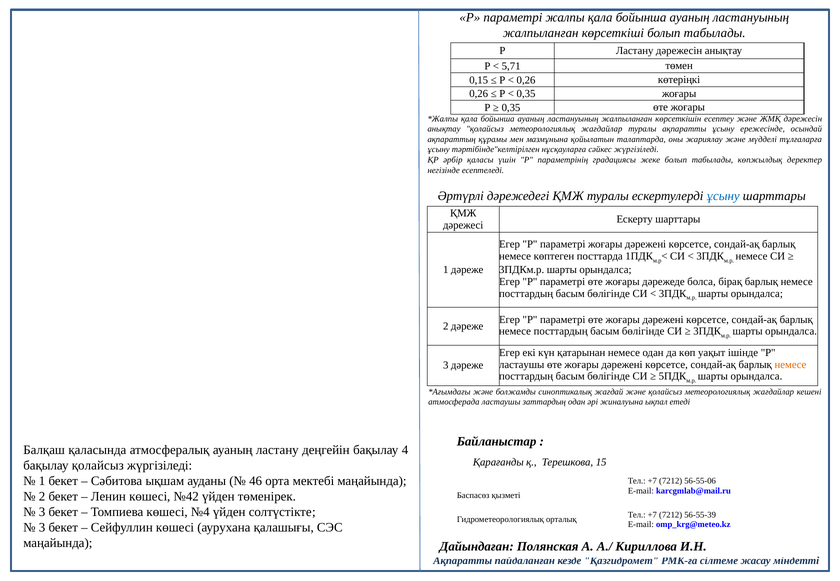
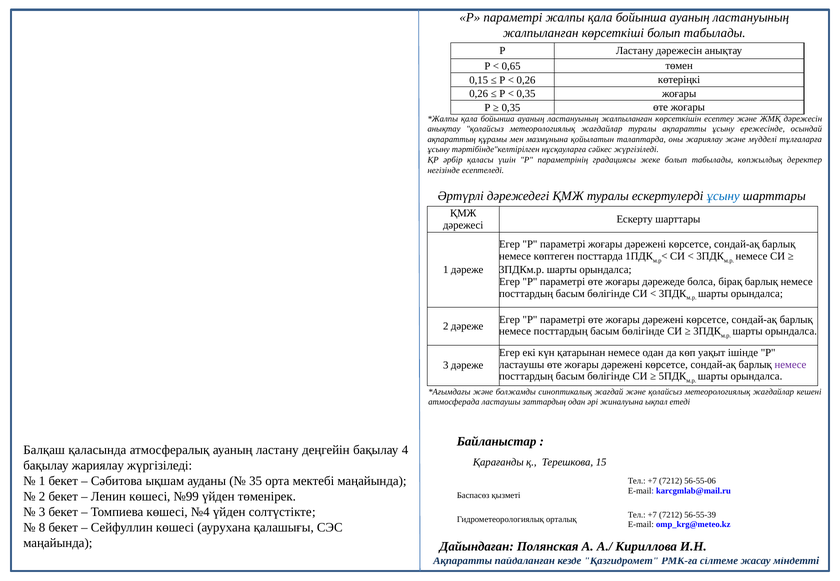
5,71: 5,71 -> 0,65 (511, 66)
немесе colour: orange -> purple (790, 365)
бақылау қолайсыз: қолайсыз -> жариялау (98, 466)
46: 46 -> 35 (256, 481)
№42: №42 -> №99 (186, 497)
3: 3 -> 8 (42, 528)
